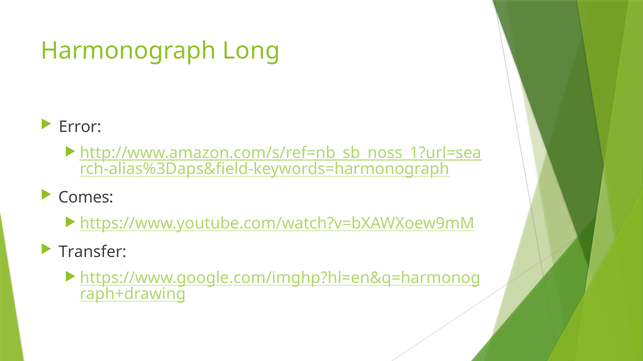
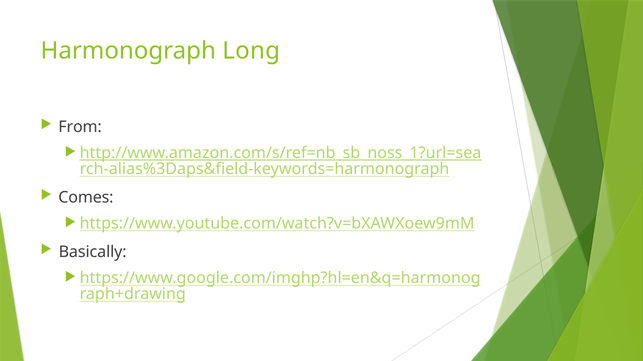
Error: Error -> From (80, 127)
Transfer: Transfer -> Basically (93, 253)
